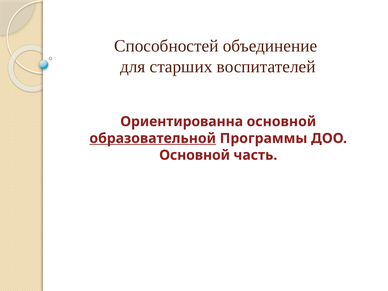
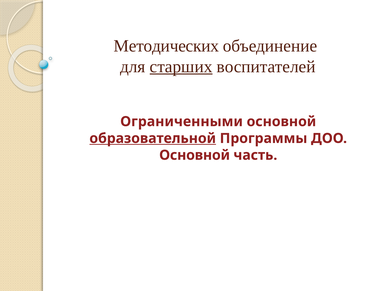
Способностей: Способностей -> Методических (166, 46)
старших underline: none -> present (181, 67)
Ориентированна: Ориентированна -> Ограниченными (182, 122)
